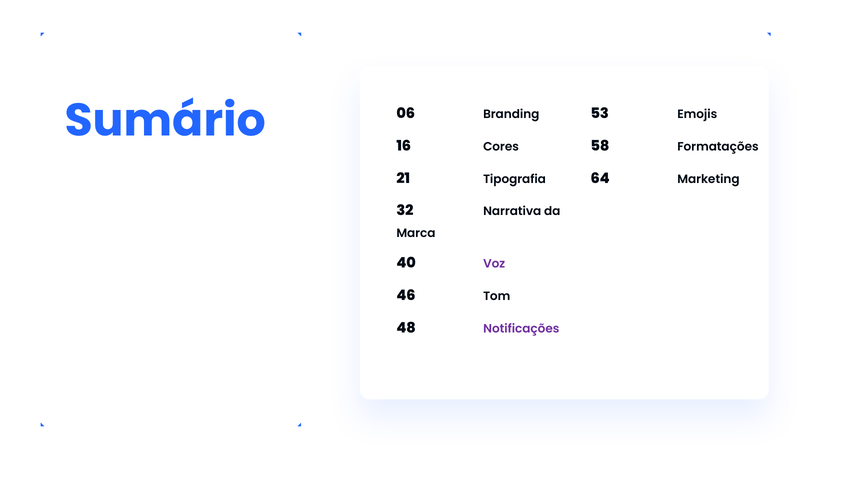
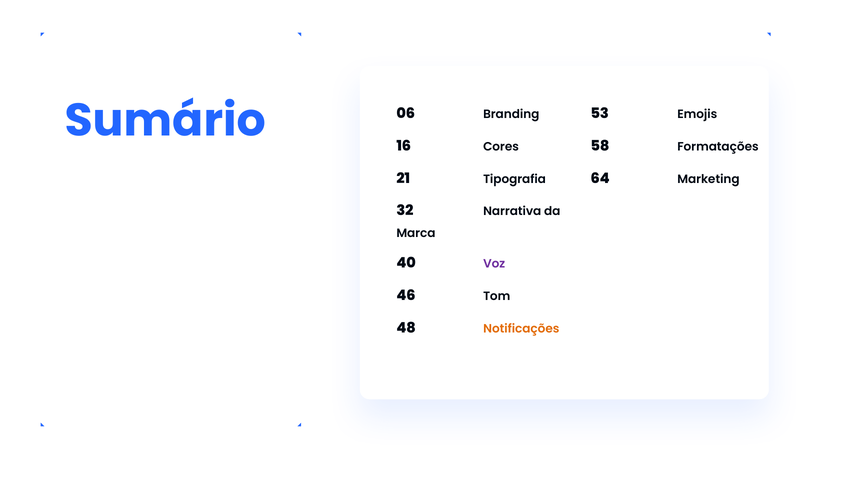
Notificações colour: purple -> orange (521, 329)
